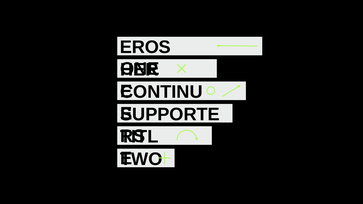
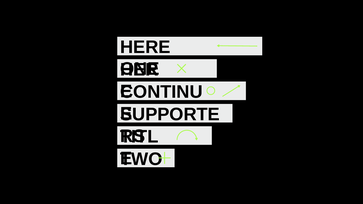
EROS: EROS -> HERE (145, 47)
